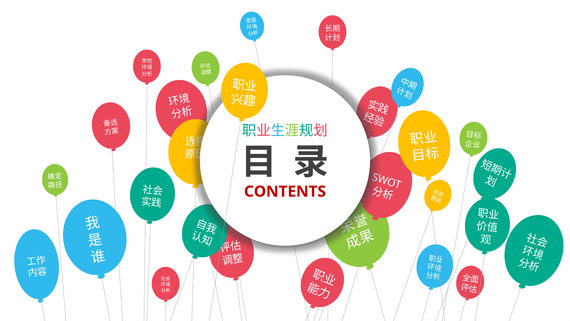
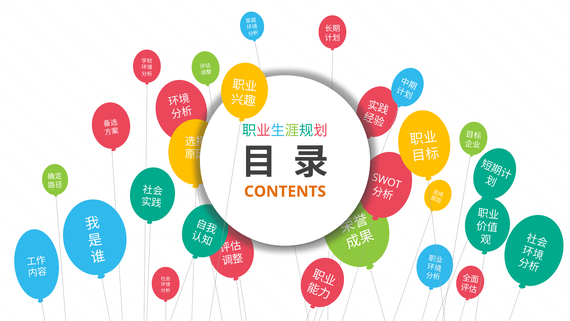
CONTENTS colour: red -> orange (285, 191)
